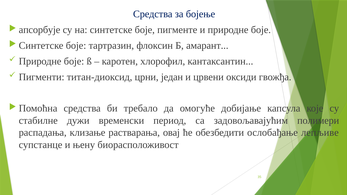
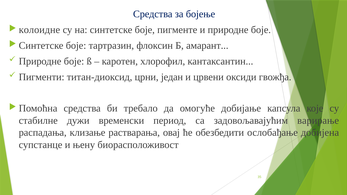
апсорбује: апсорбује -> колоидне (39, 30)
полимери: полимери -> варирање (318, 121)
лепљиве: лепљиве -> добијена (320, 133)
